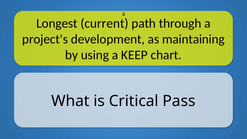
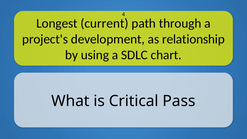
maintaining: maintaining -> relationship (193, 39)
KEEP: KEEP -> SDLC (134, 55)
